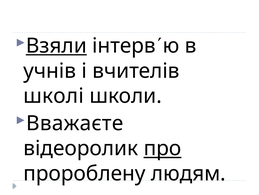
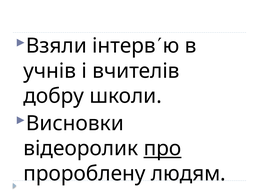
Взяли underline: present -> none (56, 46)
школі: школі -> добру (54, 96)
Вважаєте: Вважаєте -> Висновки (75, 123)
